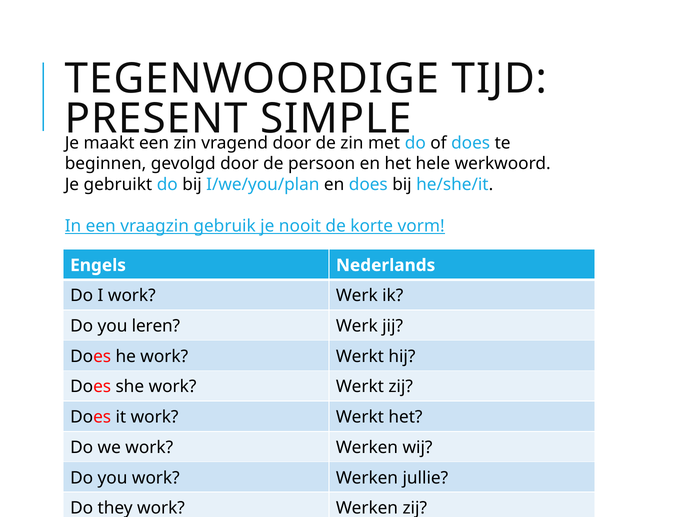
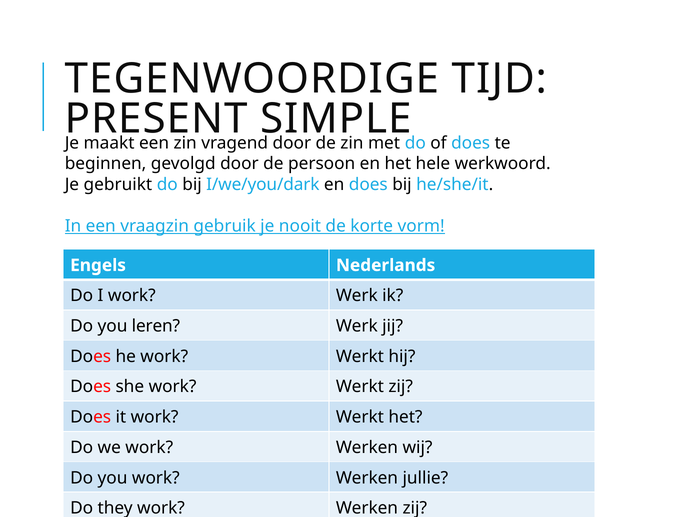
I/we/you/plan: I/we/you/plan -> I/we/you/dark (263, 185)
